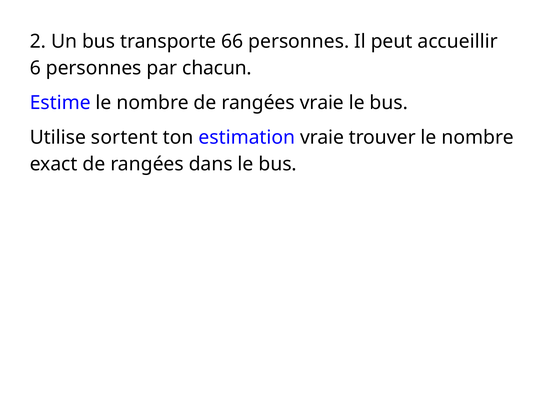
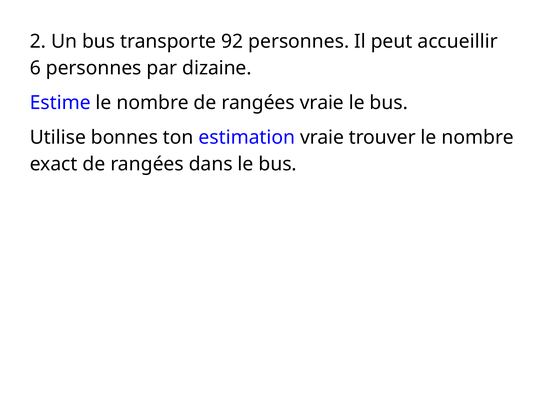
66: 66 -> 92 (232, 41)
chacun: chacun -> dizaine (217, 68)
sortent: sortent -> bonnes (124, 138)
